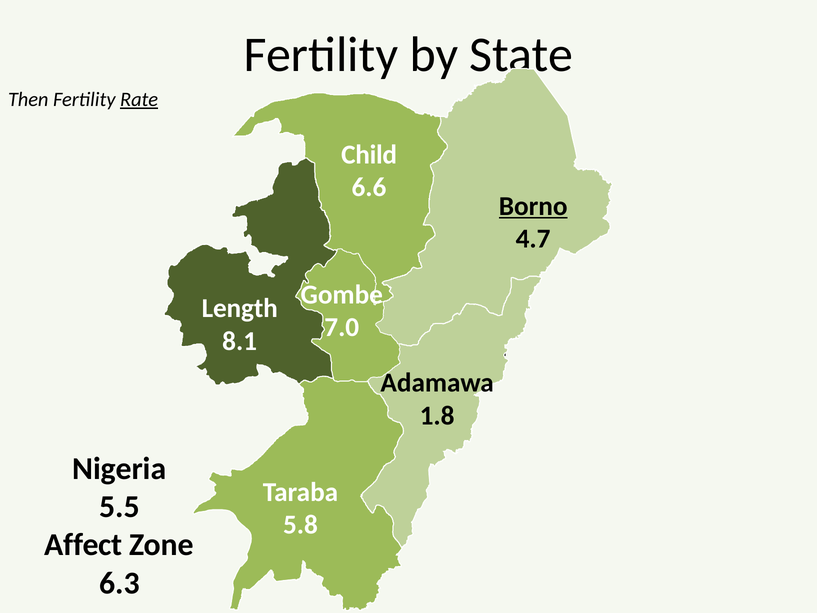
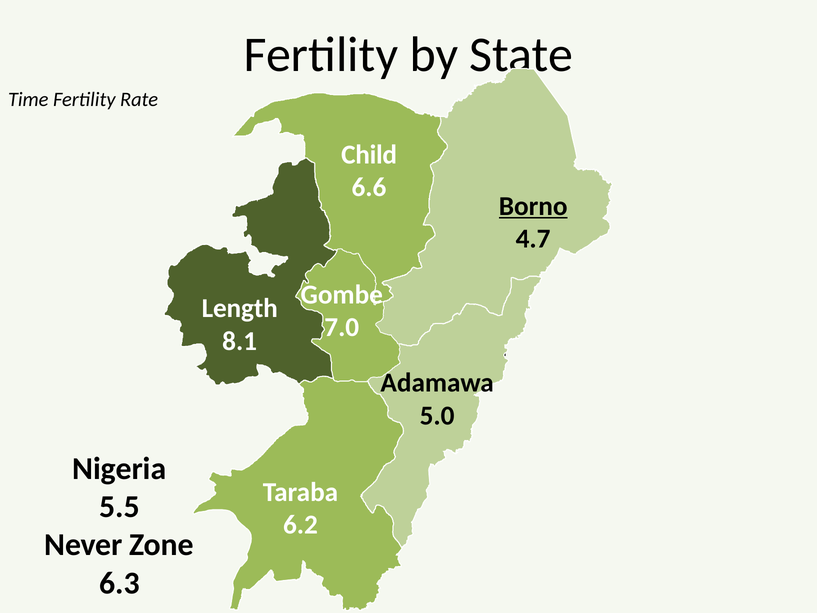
Then: Then -> Time (28, 99)
Rate underline: present -> none (139, 99)
1.8: 1.8 -> 5.0 (437, 415)
5.8: 5.8 -> 6.2 (300, 525)
Affect: Affect -> Never (83, 545)
